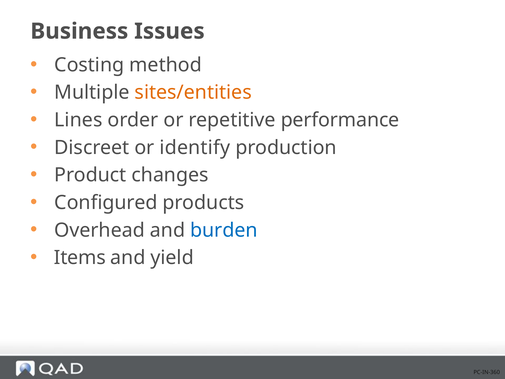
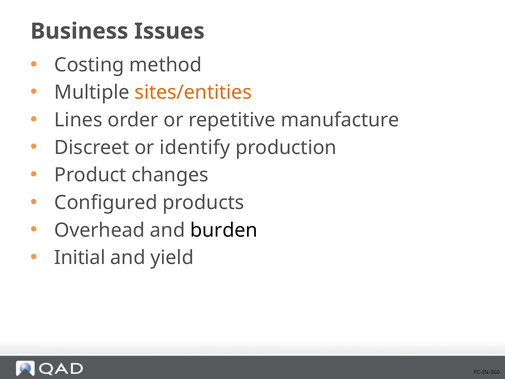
performance: performance -> manufacture (340, 120)
burden colour: blue -> black (224, 230)
Items: Items -> Initial (80, 258)
